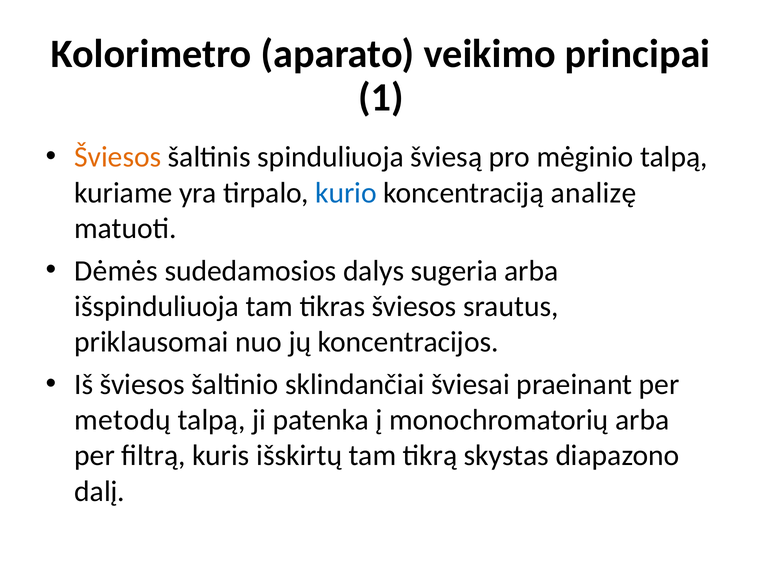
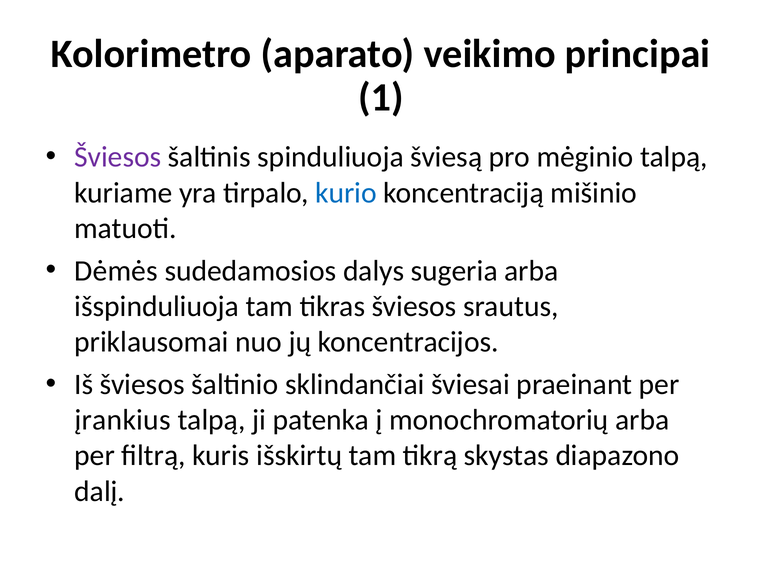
Šviesos colour: orange -> purple (118, 157)
analizę: analizę -> mišinio (594, 193)
metodų: metodų -> įrankius (123, 420)
